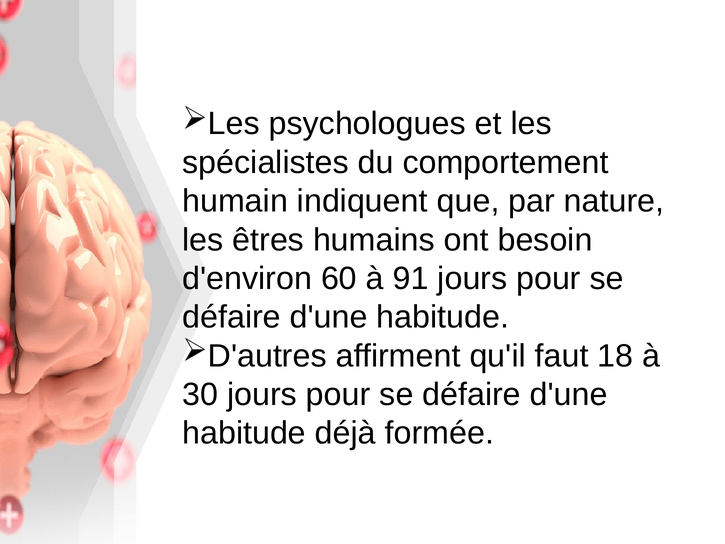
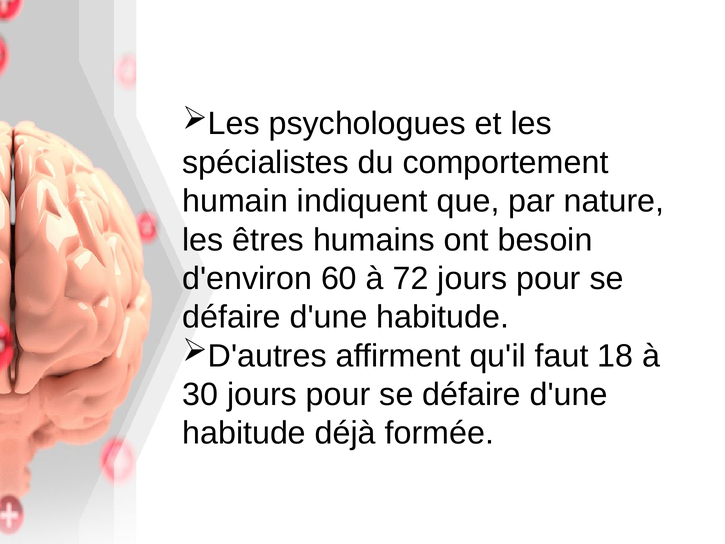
91: 91 -> 72 (411, 278)
